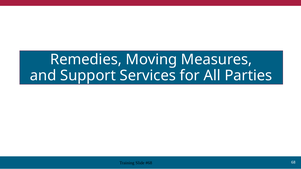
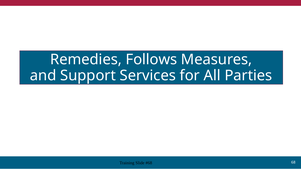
Moving: Moving -> Follows (151, 60)
